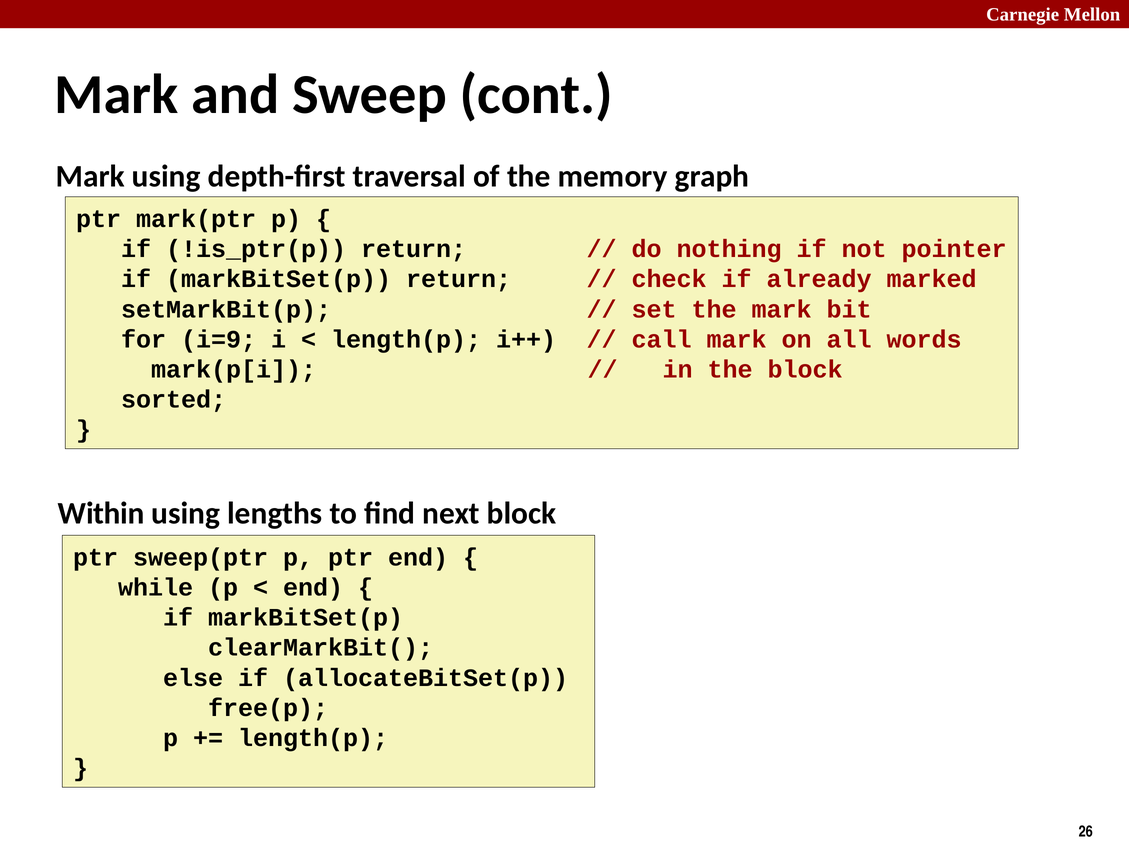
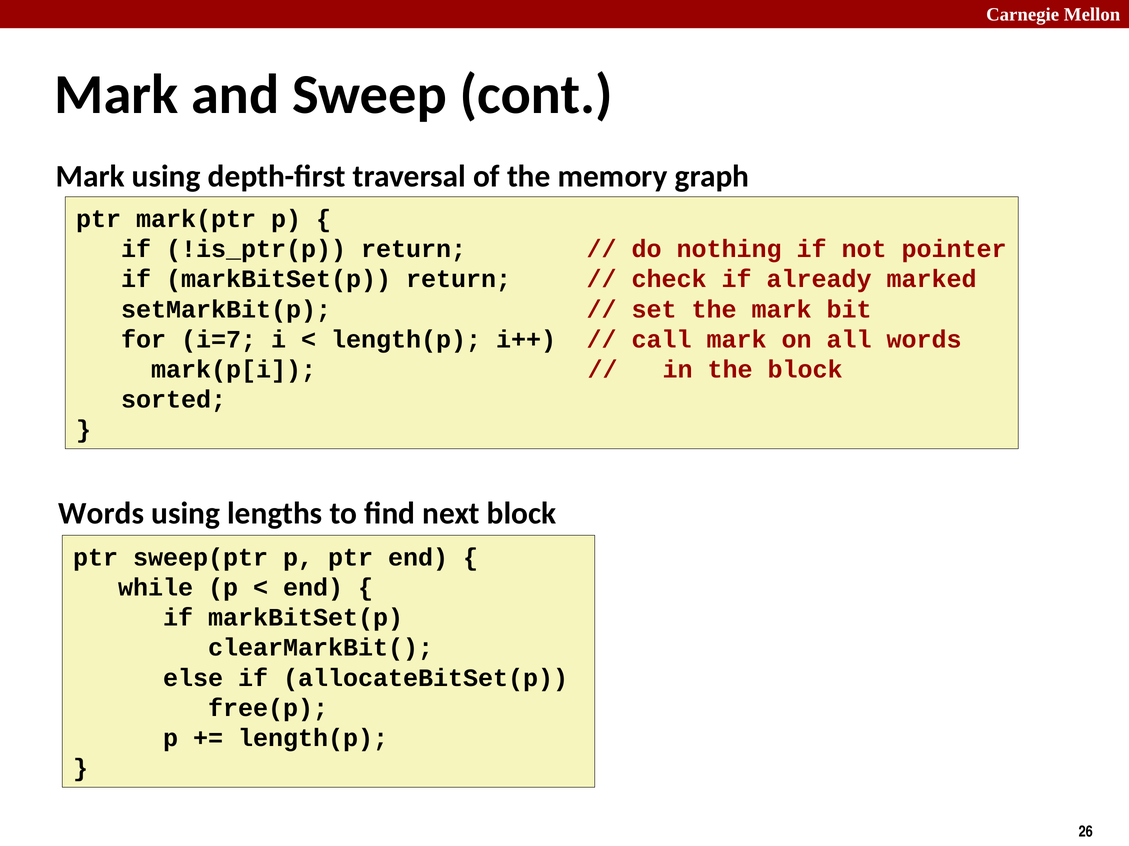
i=9: i=9 -> i=7 (219, 340)
Within: Within -> Words (101, 514)
